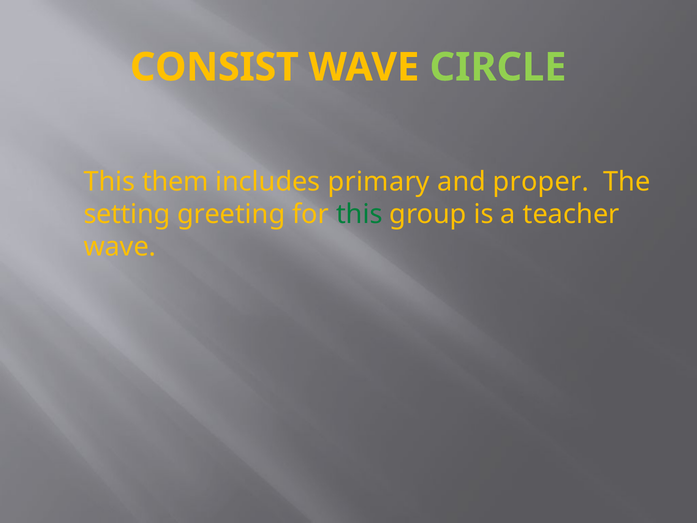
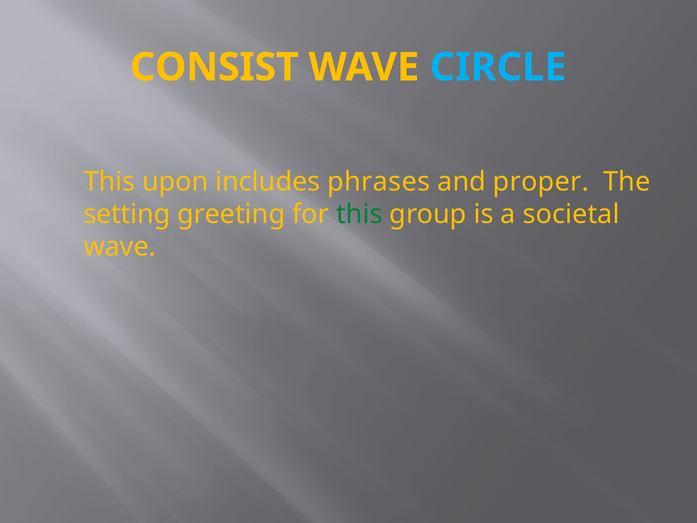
CIRCLE colour: light green -> light blue (498, 67)
them: them -> upon (175, 182)
primary: primary -> phrases (379, 182)
teacher: teacher -> societal (571, 214)
